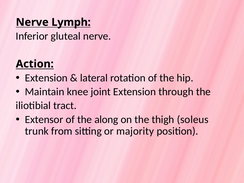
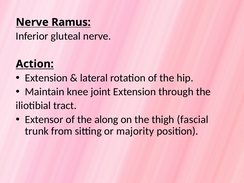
Lymph: Lymph -> Ramus (71, 22)
soleus: soleus -> fascial (193, 119)
